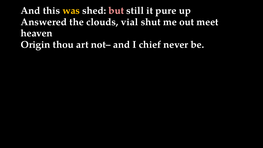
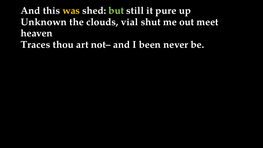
but colour: pink -> light green (116, 11)
Answered: Answered -> Unknown (44, 22)
Origin: Origin -> Traces (35, 45)
chief: chief -> been (150, 45)
